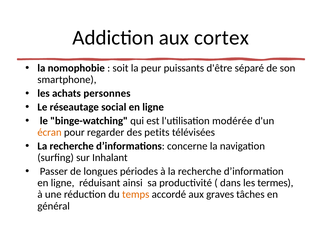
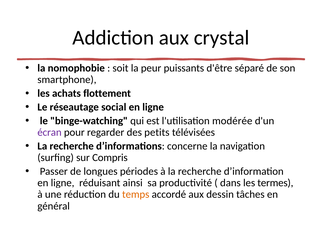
cortex: cortex -> crystal (222, 38)
personnes: personnes -> flottement (107, 94)
écran colour: orange -> purple (49, 133)
Inhalant: Inhalant -> Compris (110, 158)
graves: graves -> dessin (220, 195)
